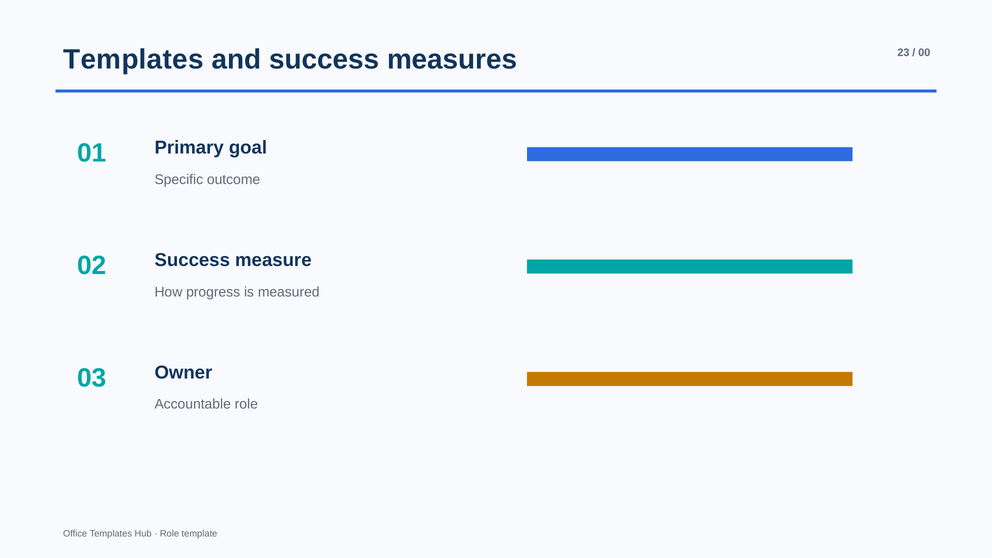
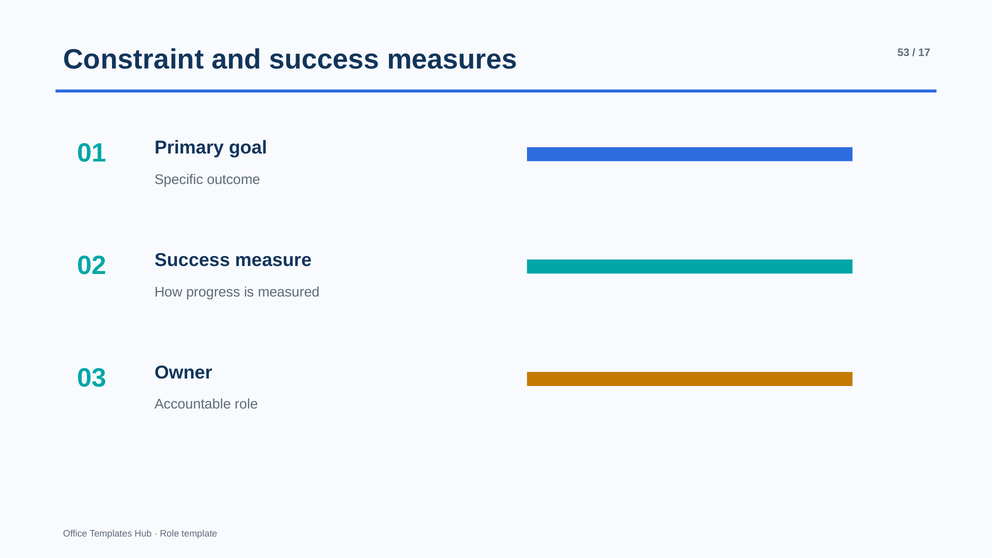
Templates: Templates -> Constraint (134, 60)
23: 23 -> 53 (903, 53)
00: 00 -> 17 (924, 53)
